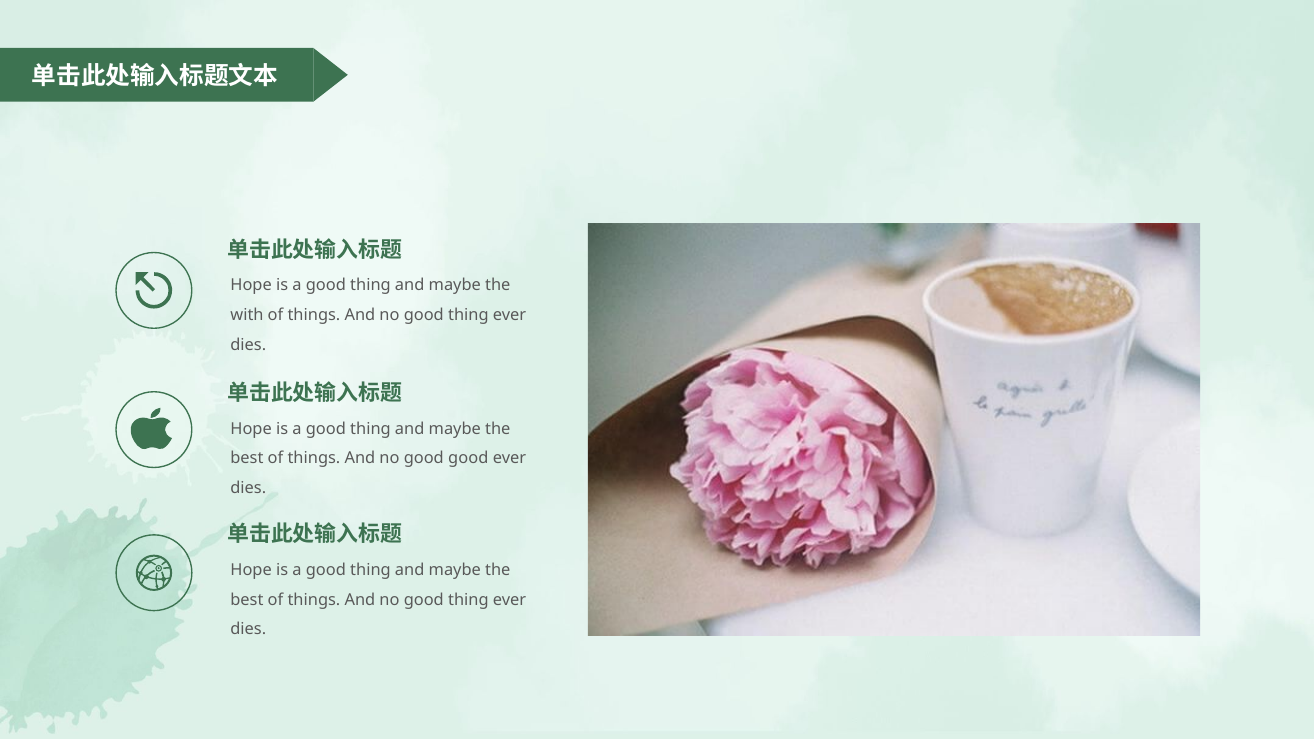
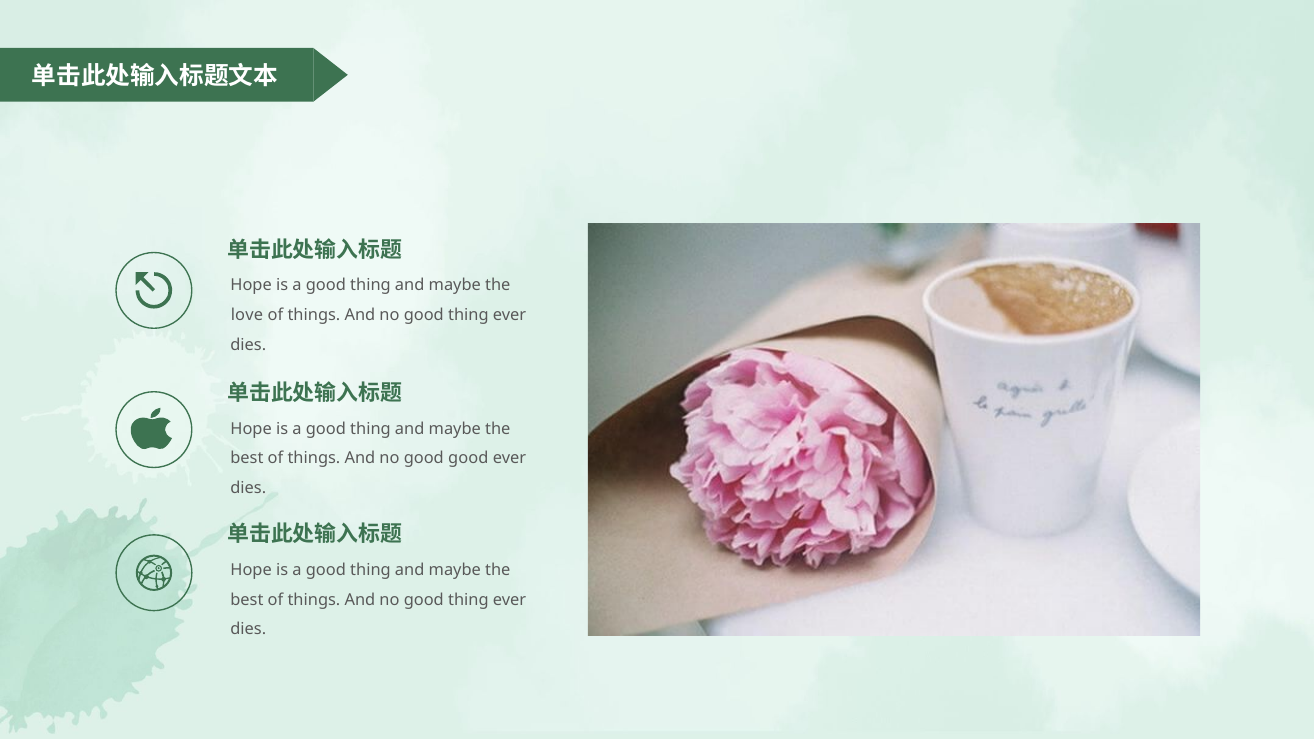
with: with -> love (247, 315)
